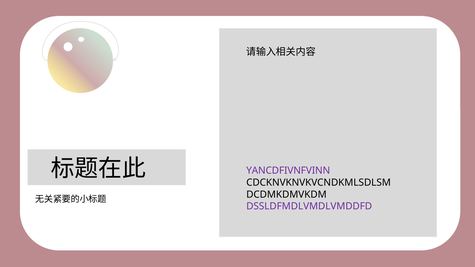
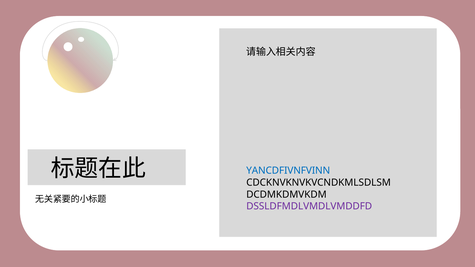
YANCDFIVNFVINN colour: purple -> blue (288, 171)
